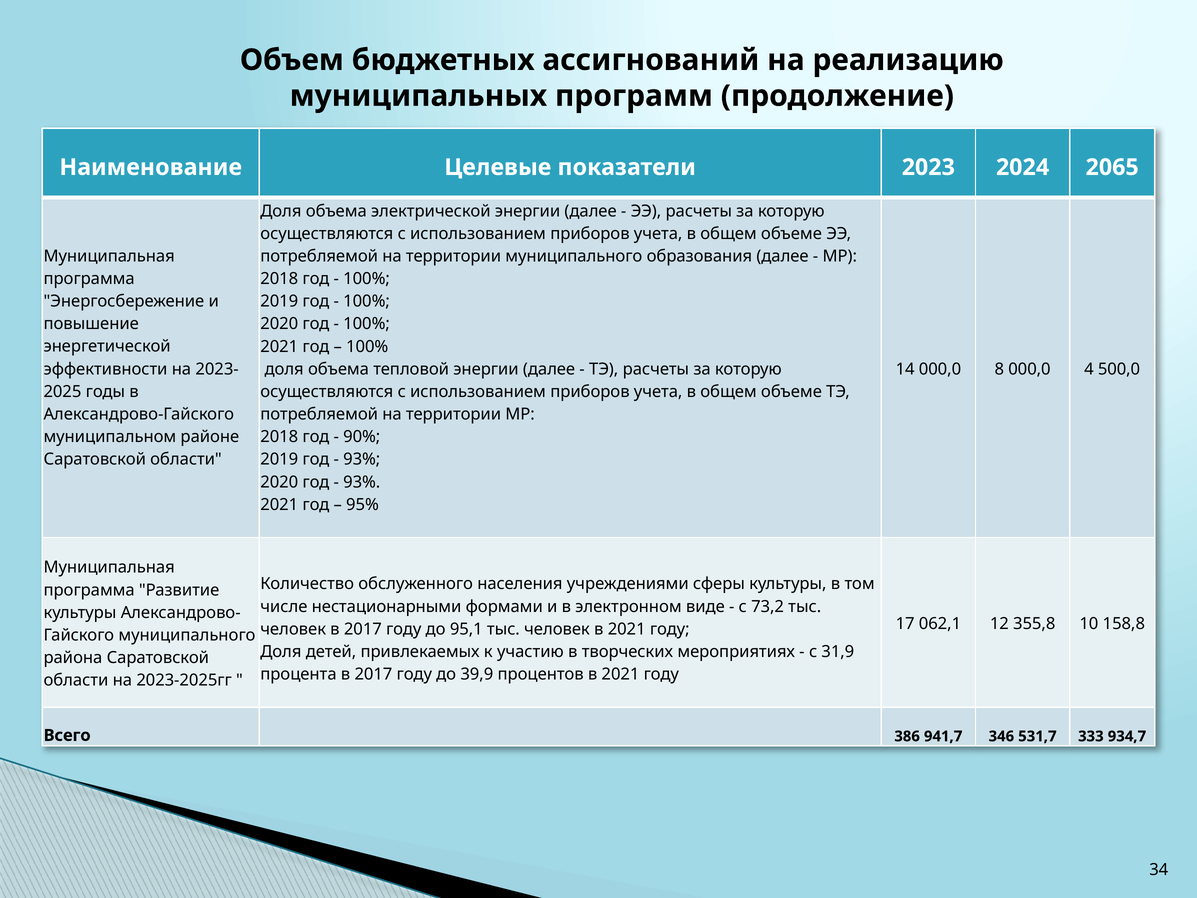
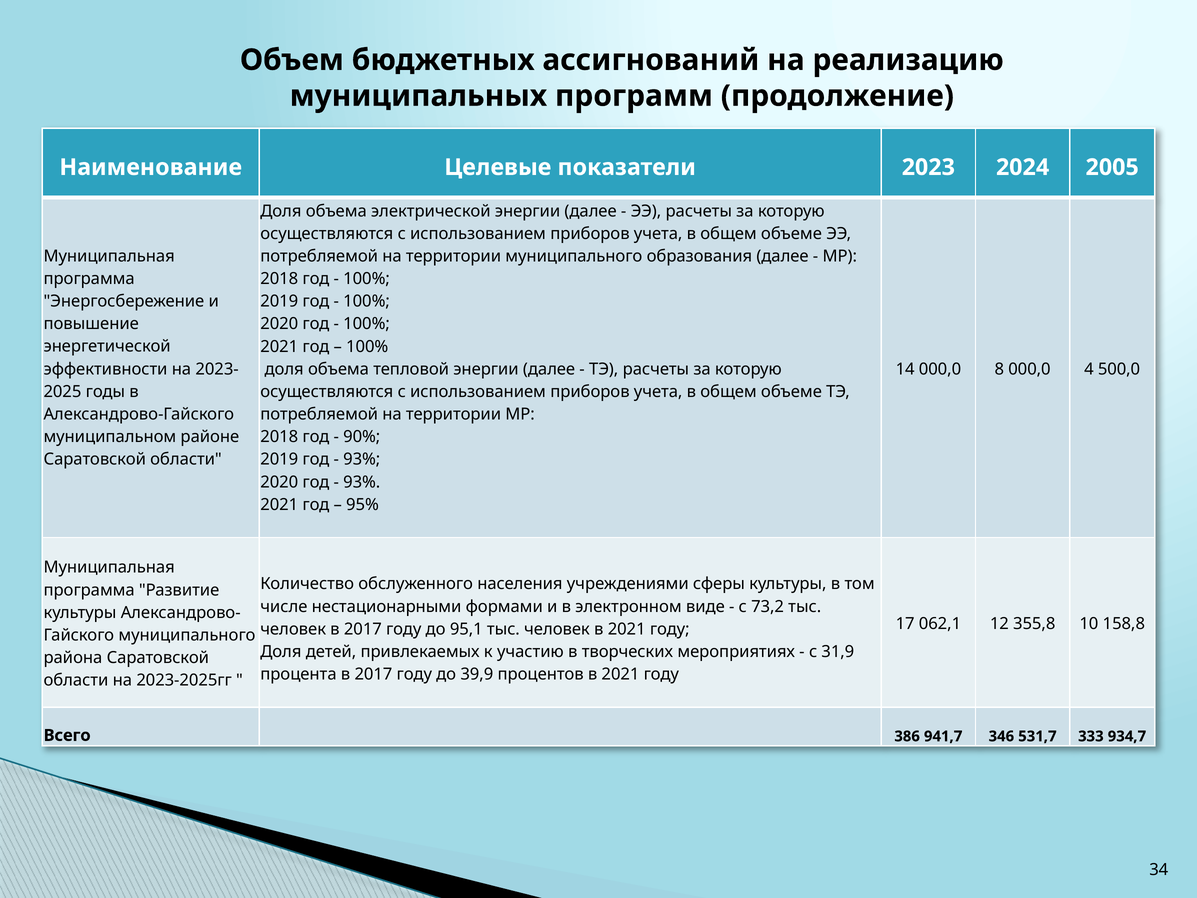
2065: 2065 -> 2005 (1112, 167)
